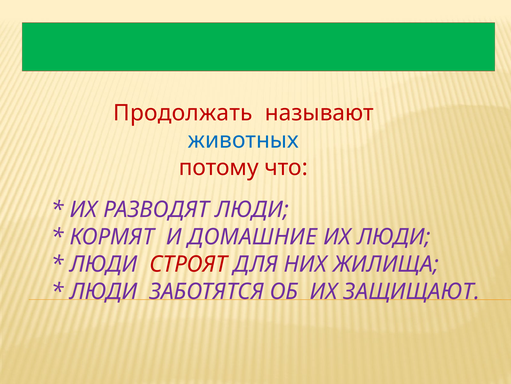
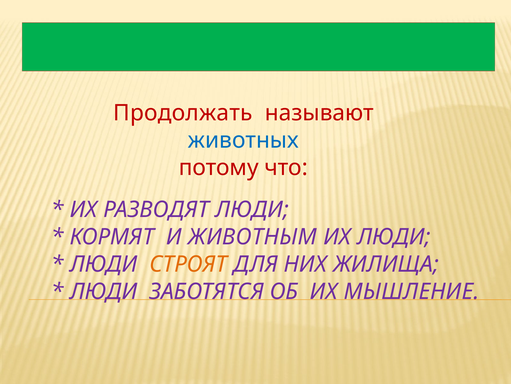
И ДОМАШНИЕ: ДОМАШНИЕ -> ЖИВОТНЫМ (252, 237)
СТРОЯТ colour: red -> orange (188, 264)
ЗАЩИЩАЮТ: ЗАЩИЩАЮТ -> МЫШЛЕНИЕ (412, 291)
